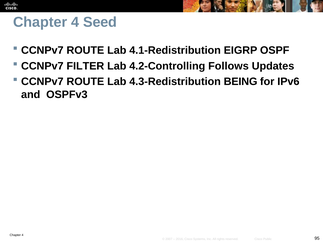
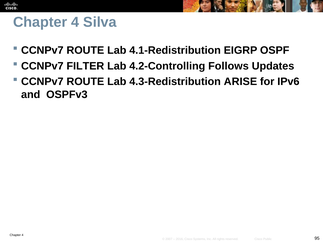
Seed: Seed -> Silva (100, 22)
BEING: BEING -> ARISE (240, 82)
